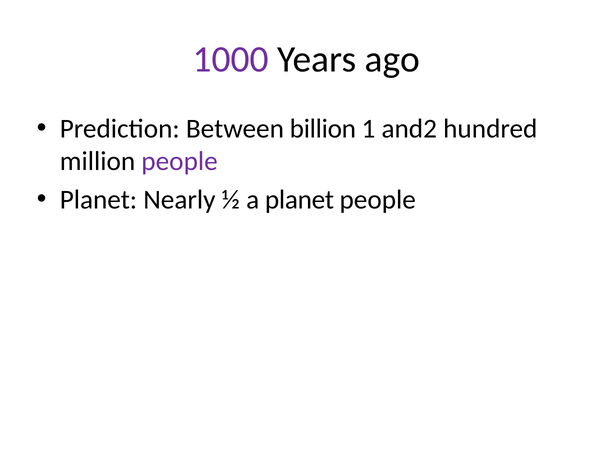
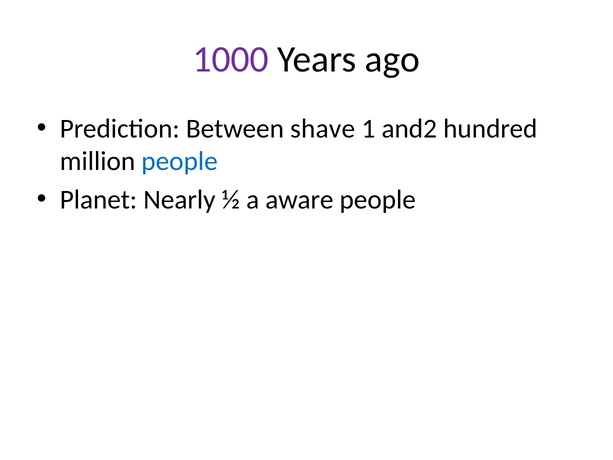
billion: billion -> shave (323, 129)
people colour: purple -> blue (180, 161)
a planet: planet -> aware (299, 199)
